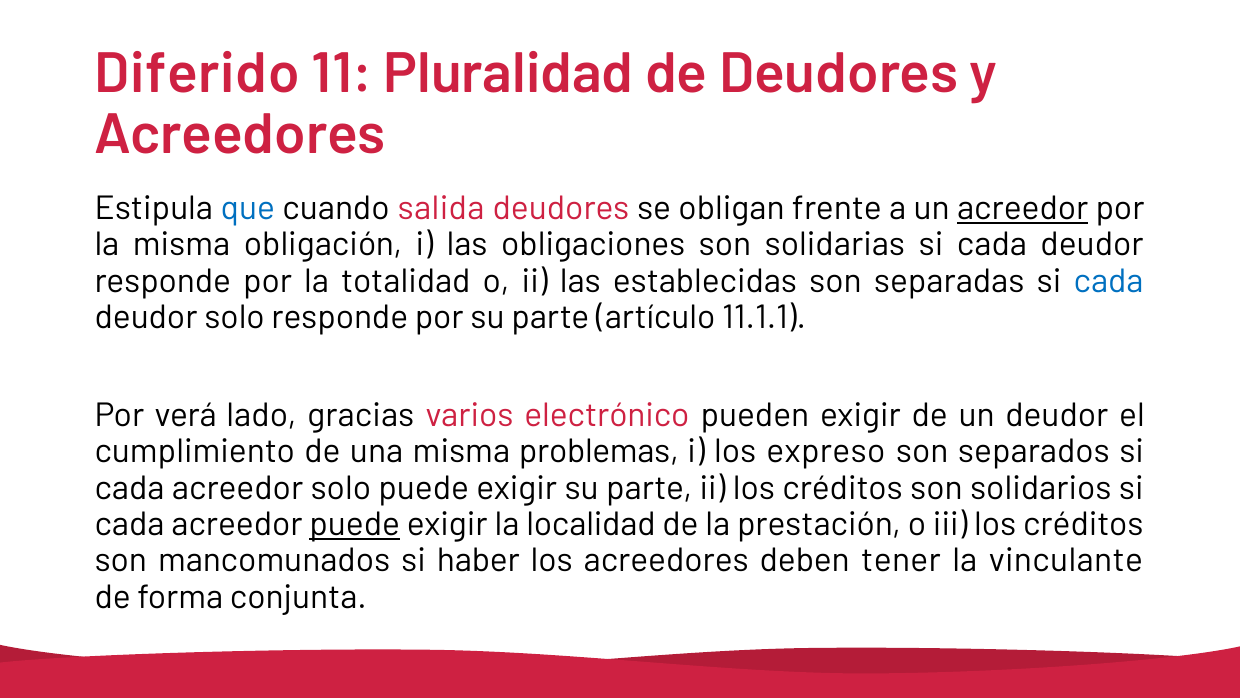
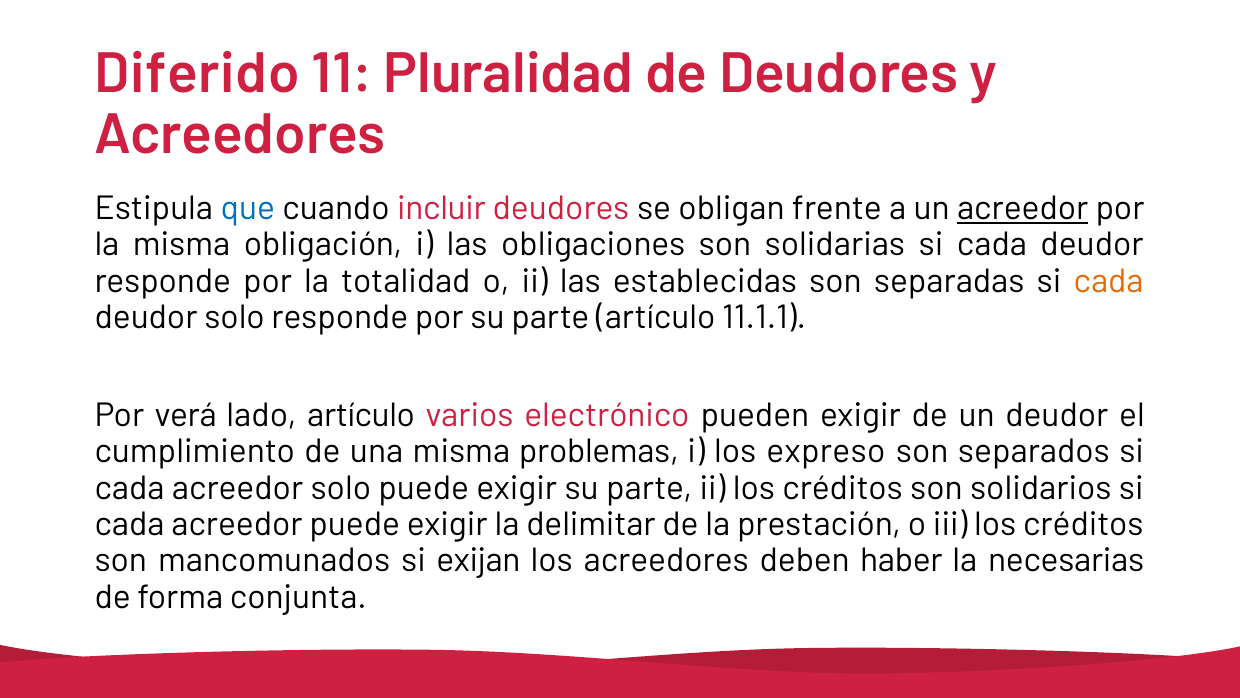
salida: salida -> incluir (441, 208)
cada colour: blue -> orange (1109, 281)
lado gracias: gracias -> artículo (361, 415)
puede underline: present -> none (355, 524)
localidad: localidad -> delimitar (591, 524)
haber: haber -> exijan (478, 560)
tener: tener -> haber (901, 560)
vinculante: vinculante -> necesarias (1066, 560)
